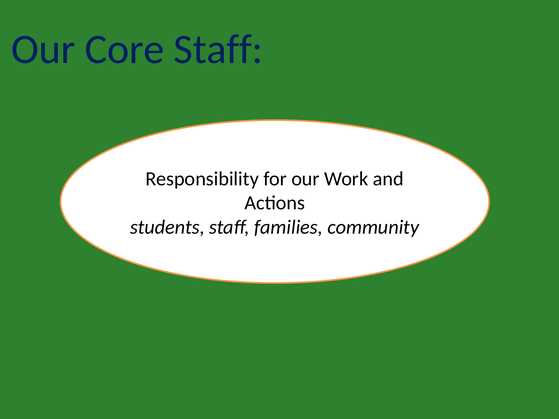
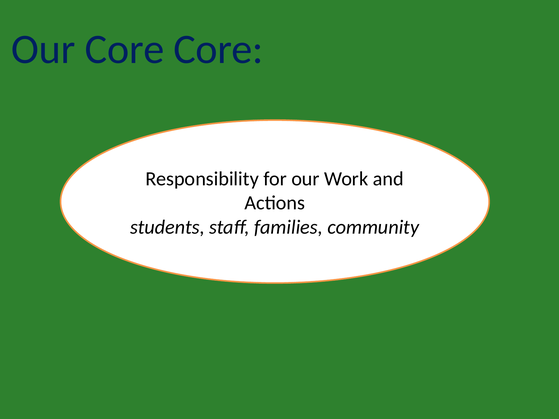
Core Staff: Staff -> Core (218, 49)
